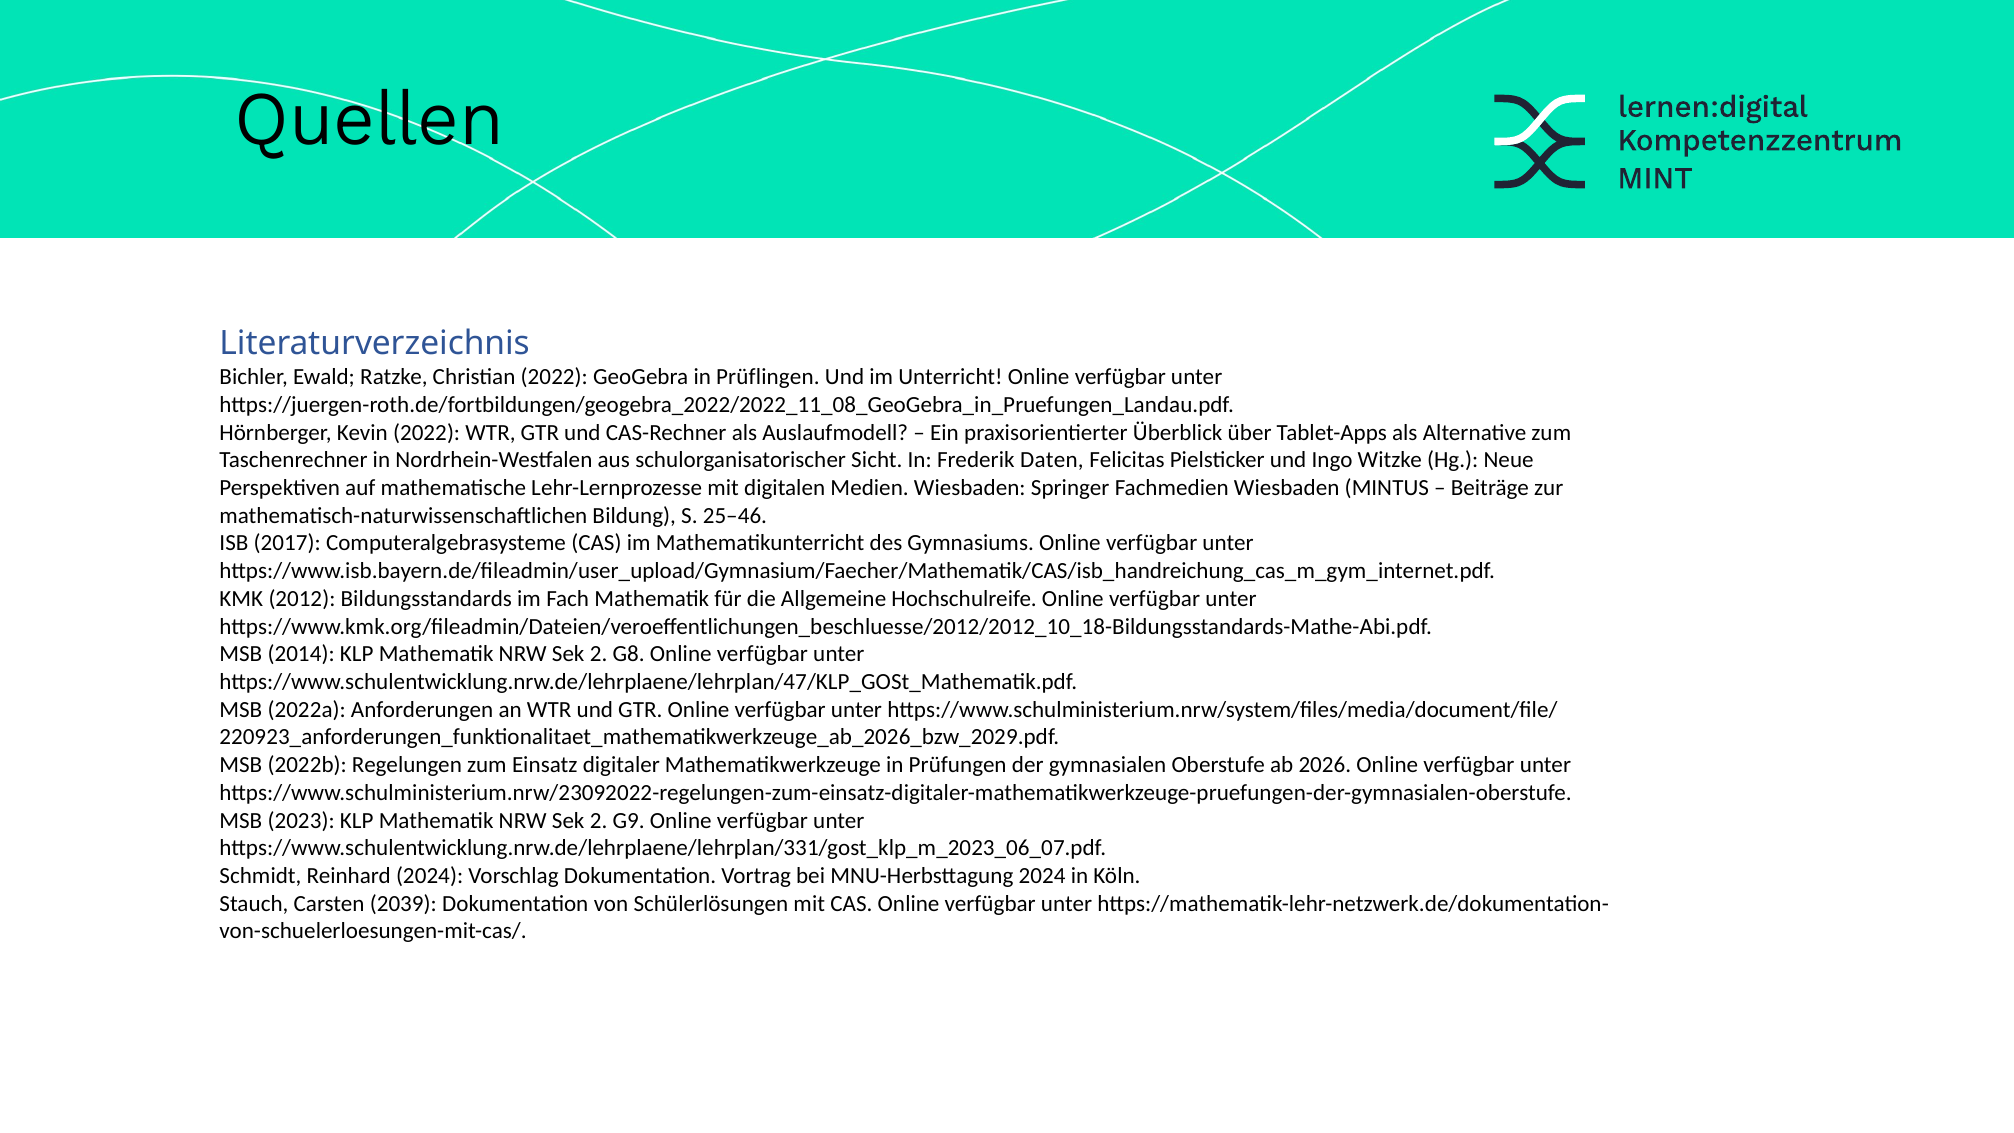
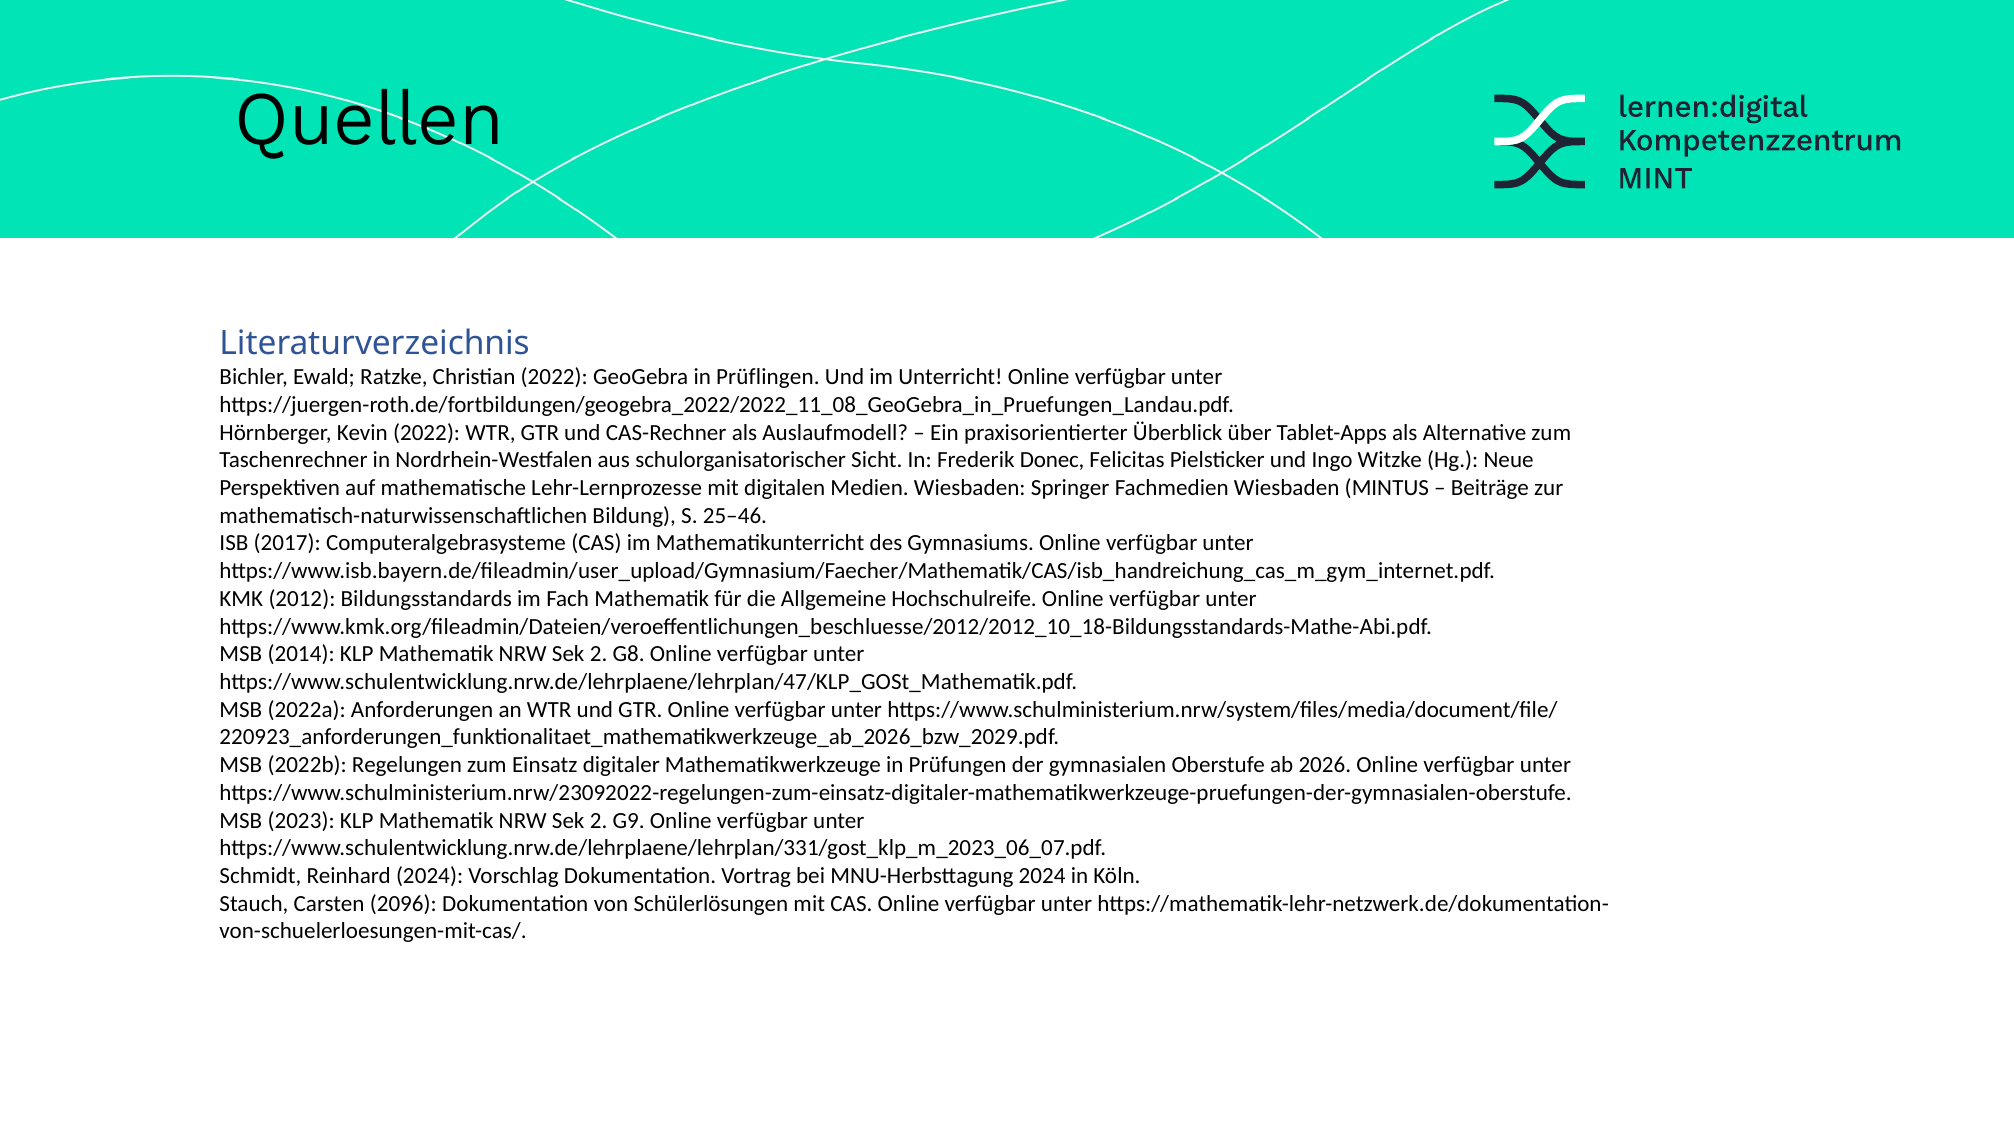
Daten: Daten -> Donec (1052, 460)
2039: 2039 -> 2096 (403, 903)
